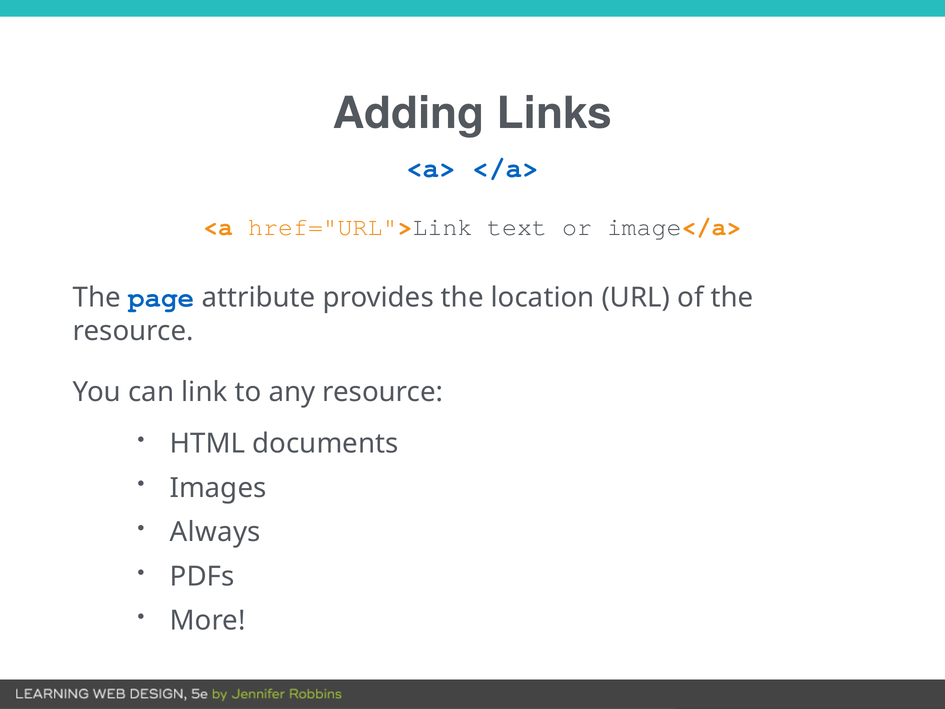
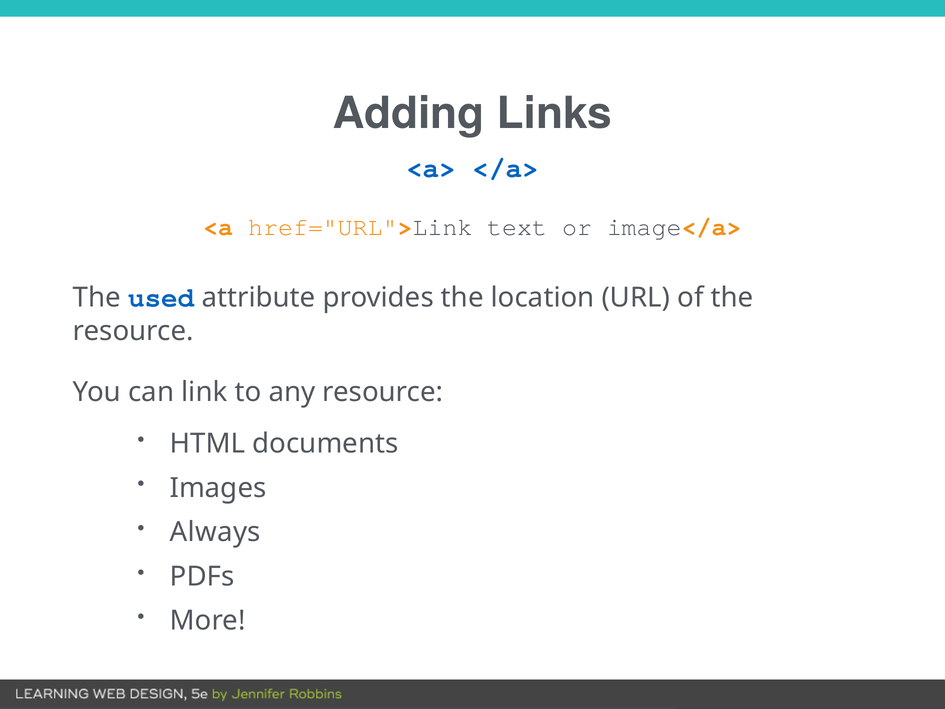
page: page -> used (161, 298)
